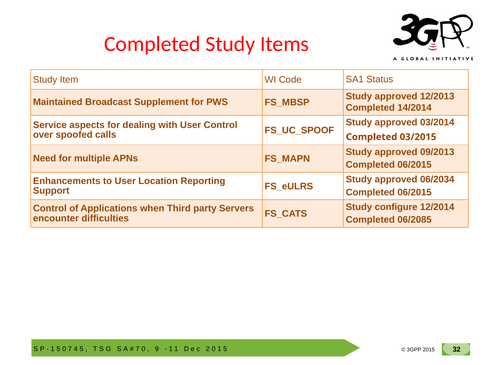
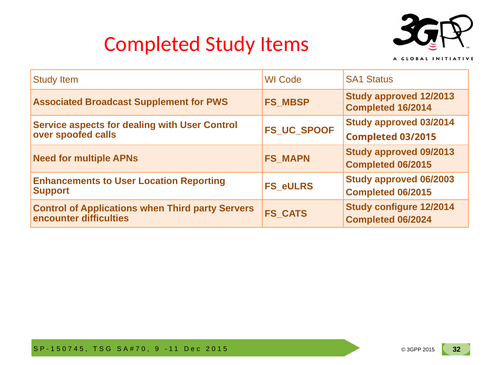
Maintained: Maintained -> Associated (58, 102)
14/2014: 14/2014 -> 16/2014 (415, 108)
06/2034: 06/2034 -> 06/2003 (437, 180)
06/2085: 06/2085 -> 06/2024 (415, 220)
